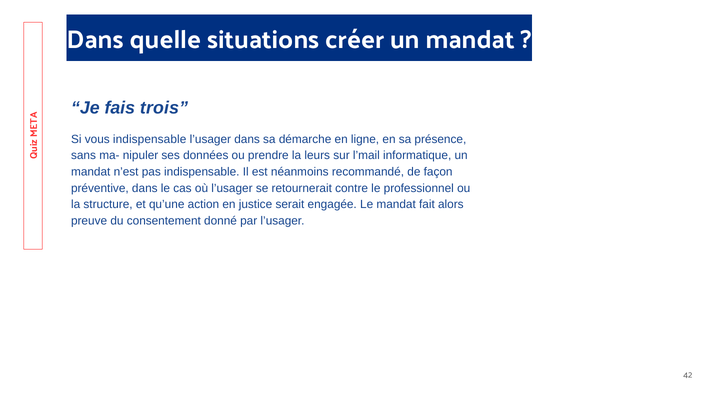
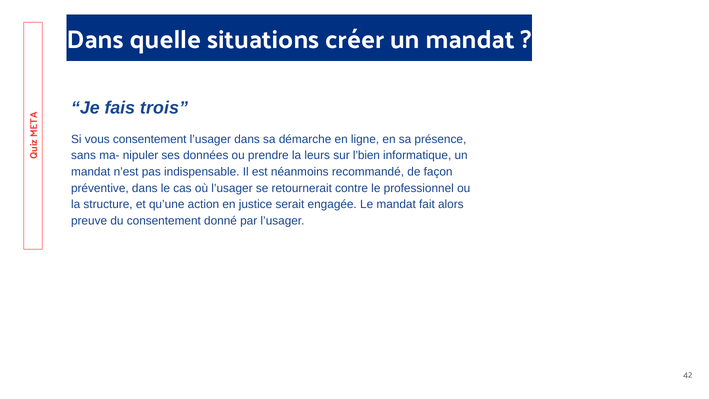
vous indispensable: indispensable -> consentement (150, 139)
l’mail: l’mail -> l’bien (366, 156)
